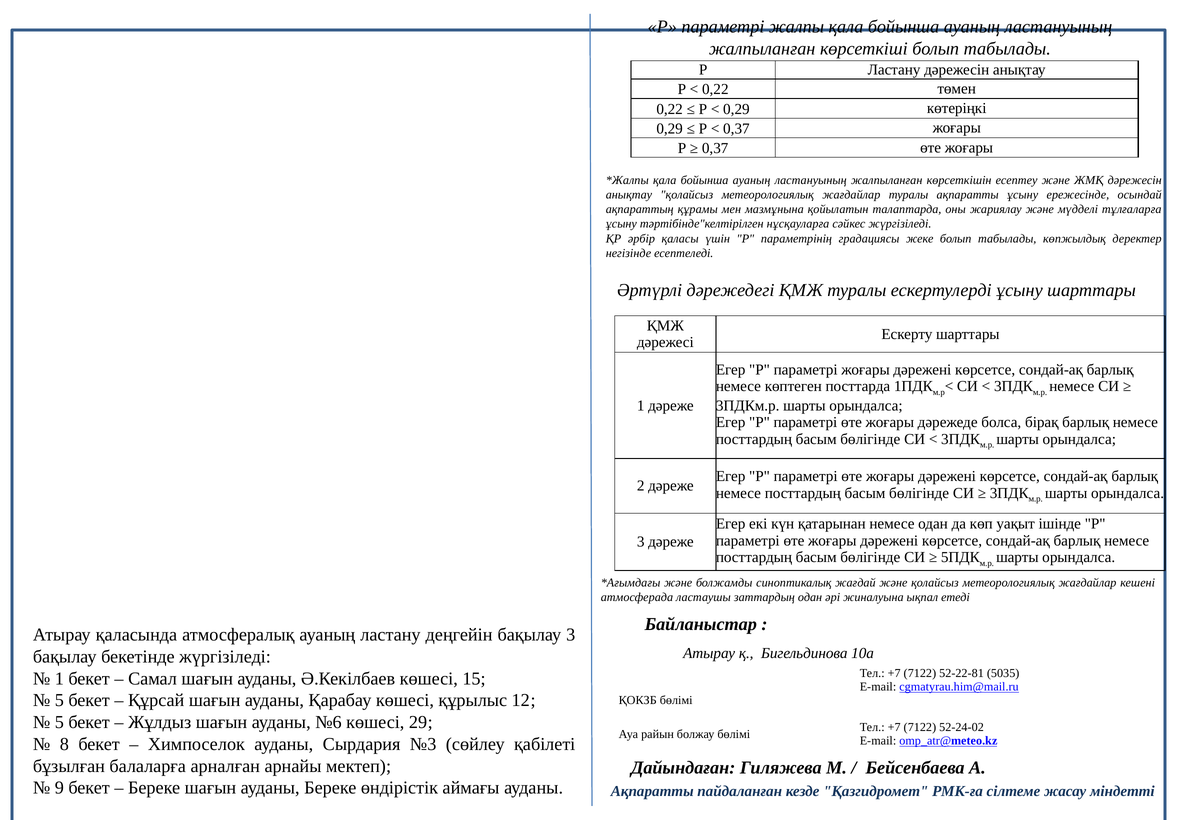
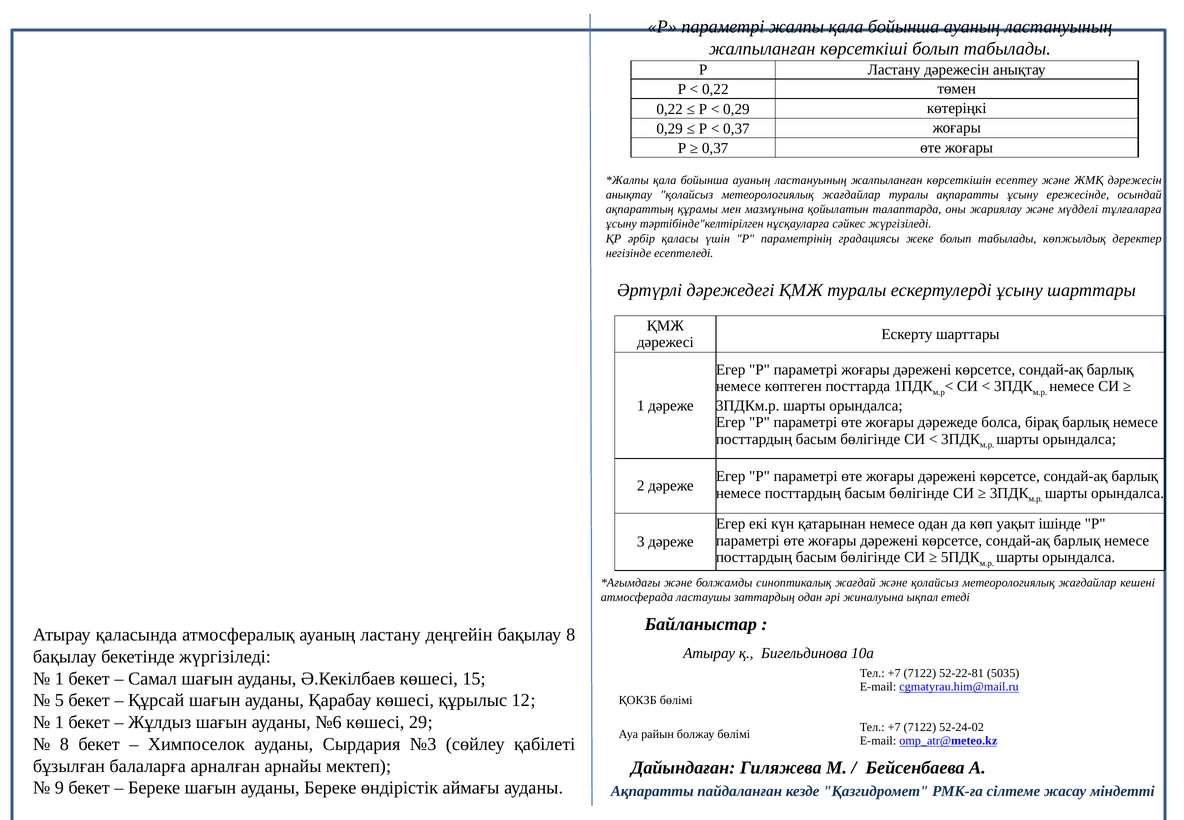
бақылау 3: 3 -> 8 (571, 635)
5: 5 -> 1 (59, 722)
